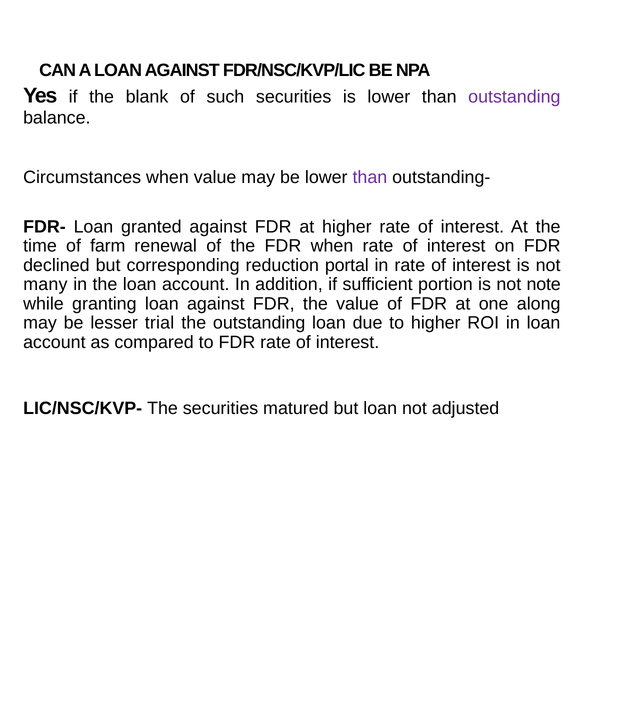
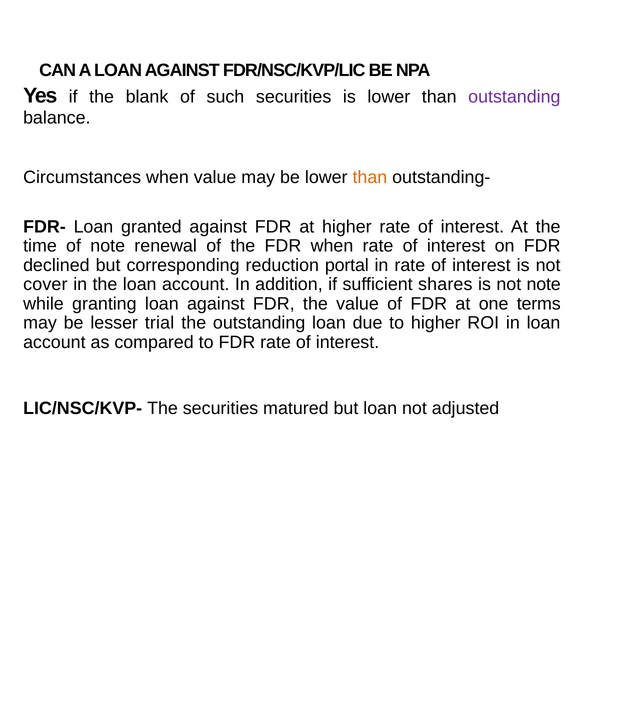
than colour: purple -> orange (370, 178)
of farm: farm -> note (108, 246)
many: many -> cover (45, 285)
portion: portion -> shares (445, 285)
along: along -> terms (539, 304)
